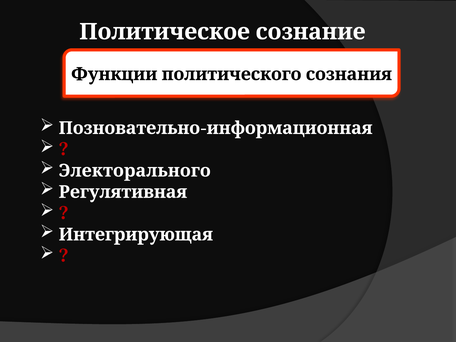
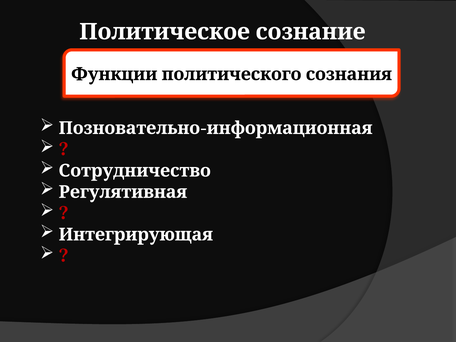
Электорального: Электорального -> Сотрудничество (135, 171)
